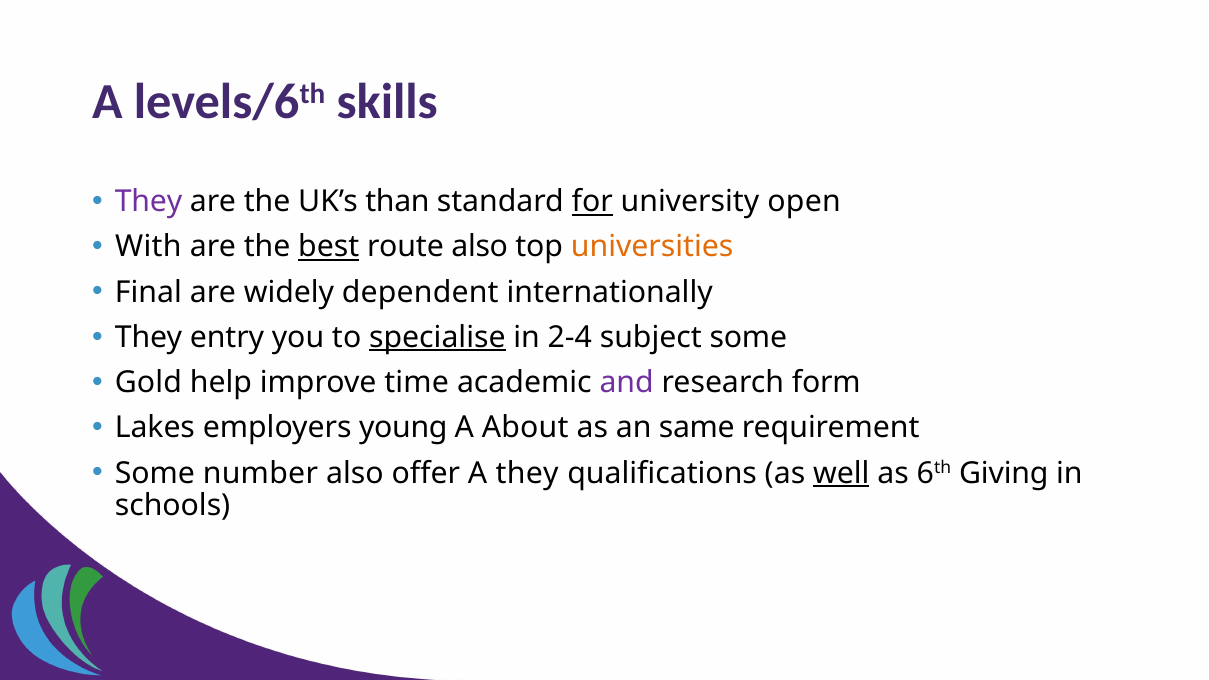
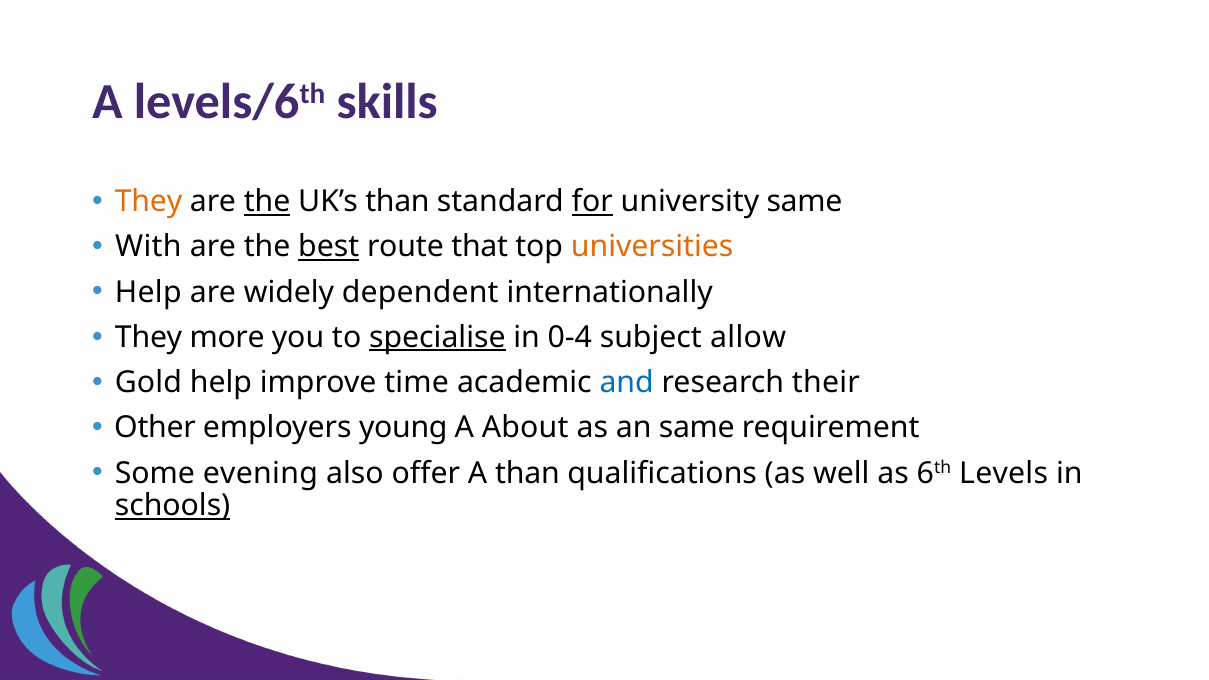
They colour: purple -> orange (149, 202)
the underline: none -> present (267, 202)
university open: open -> same (804, 202)
route also: also -> that (480, 247)
Final: Final -> Help (148, 292)
entry: entry -> more (227, 337)
2-4: 2-4 -> 0-4 (570, 337)
subject some: some -> allow (748, 337)
and colour: purple -> blue (627, 383)
form: form -> their (826, 383)
Lakes: Lakes -> Other (155, 428)
number: number -> evening (260, 473)
A they: they -> than (527, 473)
well underline: present -> none (841, 473)
Giving: Giving -> Levels (1004, 473)
schools underline: none -> present (173, 506)
